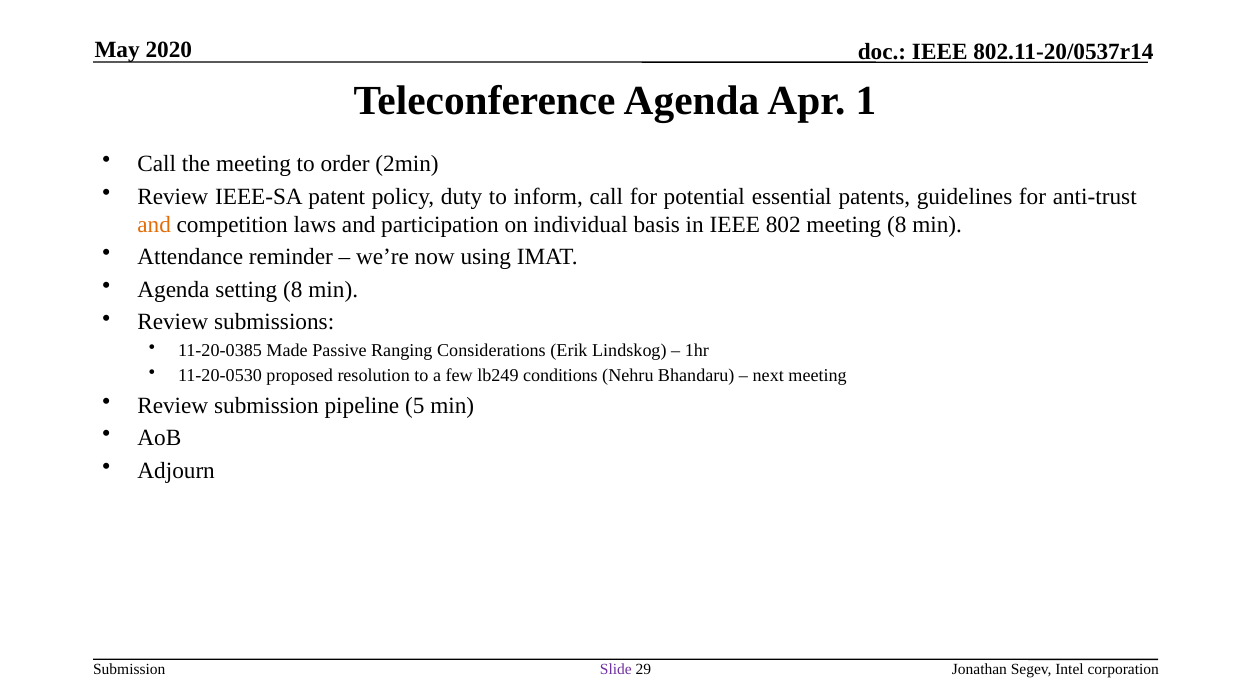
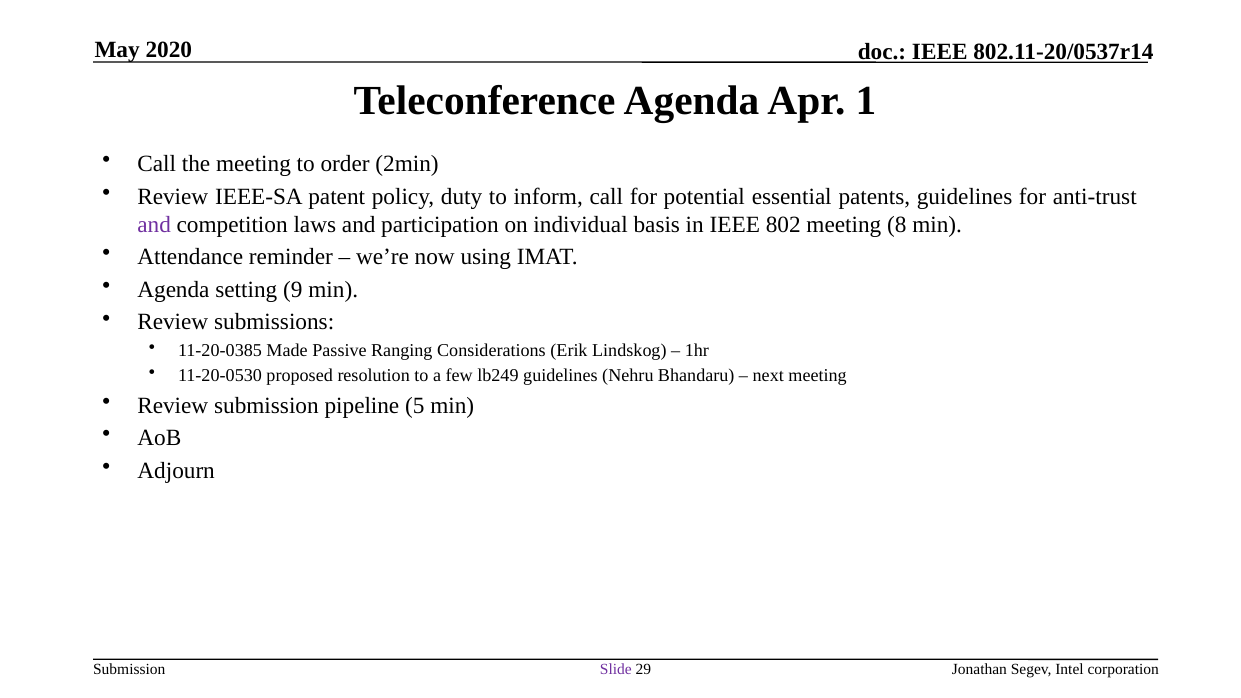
and colour: orange -> purple (154, 225)
setting 8: 8 -> 9 (293, 290)
lb249 conditions: conditions -> guidelines (560, 376)
